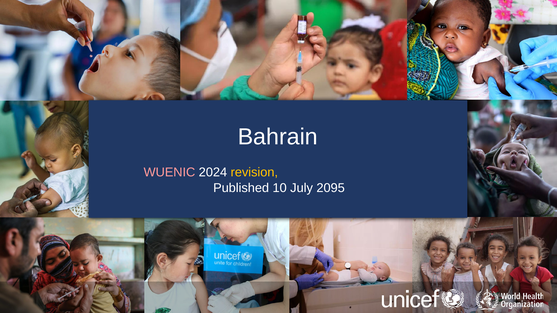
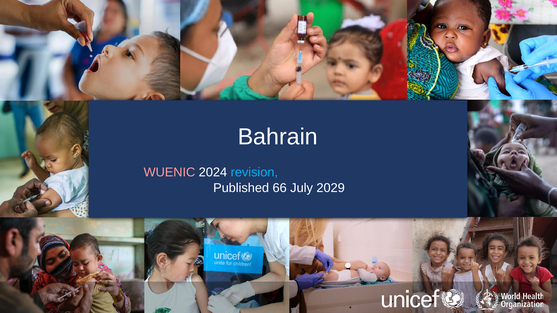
revision colour: yellow -> light blue (254, 173)
10: 10 -> 66 (280, 188)
2095: 2095 -> 2029 (331, 188)
